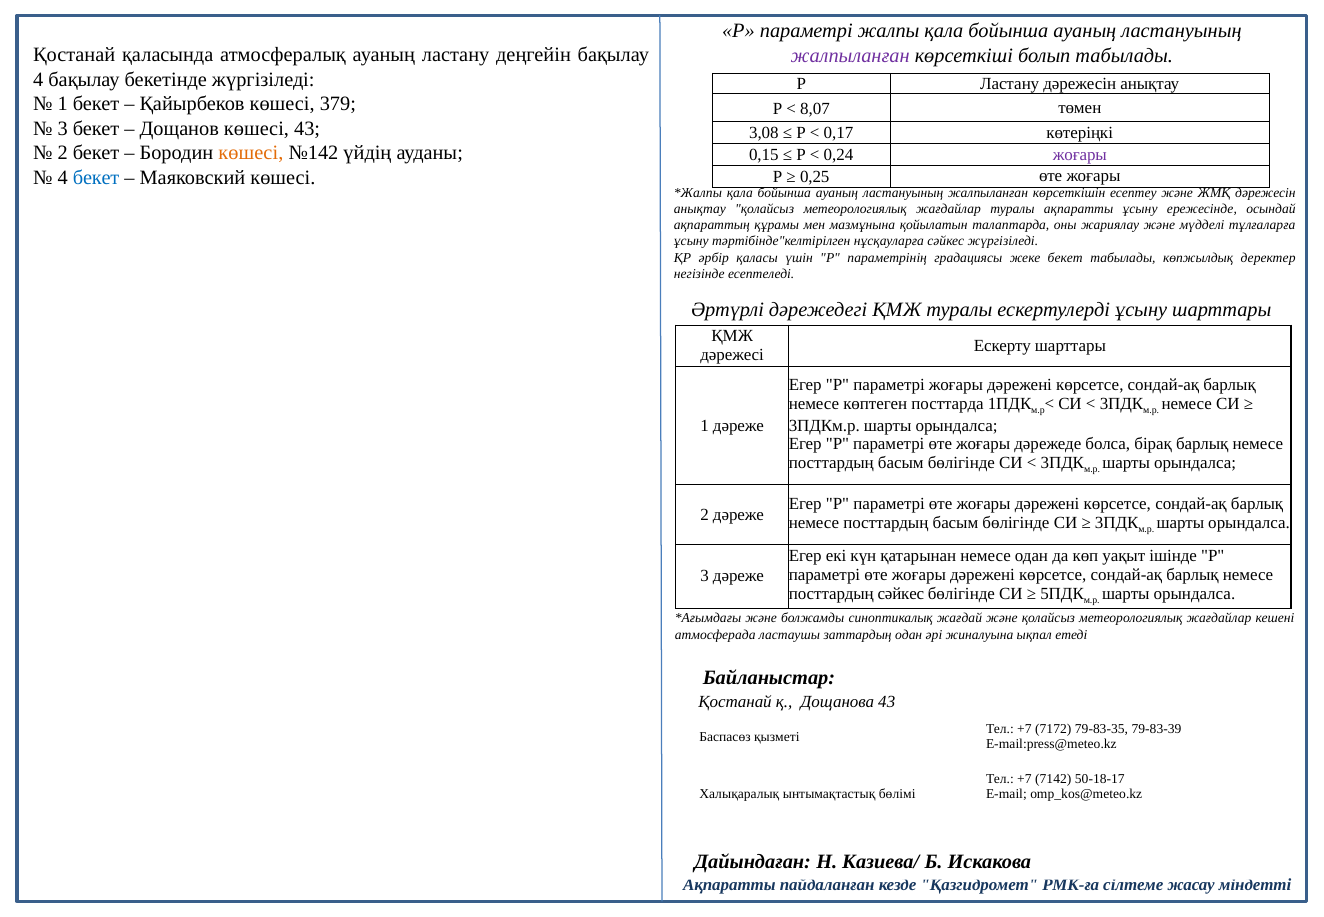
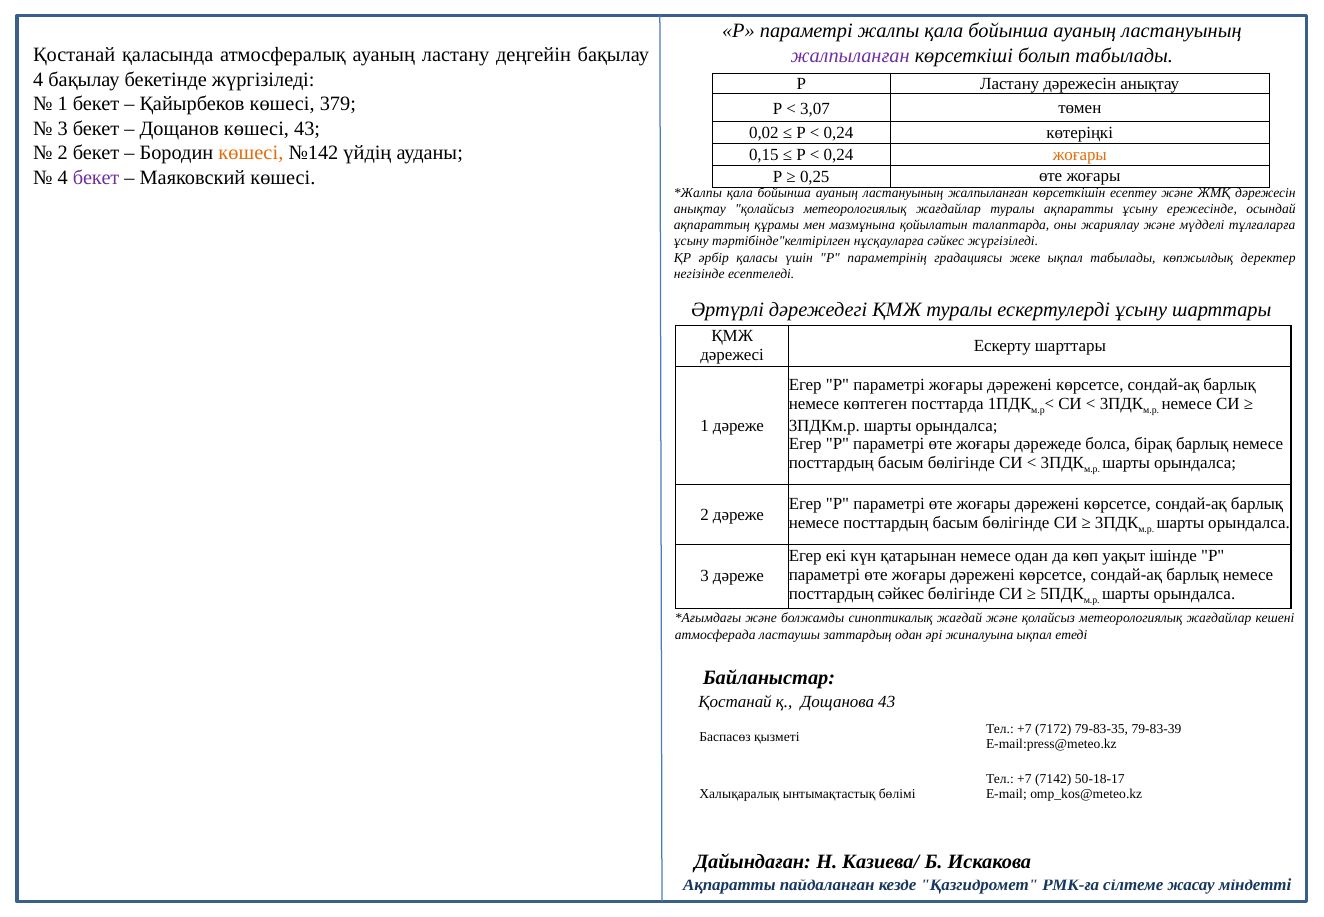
8,07: 8,07 -> 3,07 (815, 108)
3,08: 3,08 -> 0,02 (764, 133)
0,17: 0,17 -> 0,24 (838, 133)
жоғары colour: purple -> orange (1080, 154)
бекет colour: blue -> purple (96, 177)
жеке бекет: бекет -> ықпал (1065, 258)
